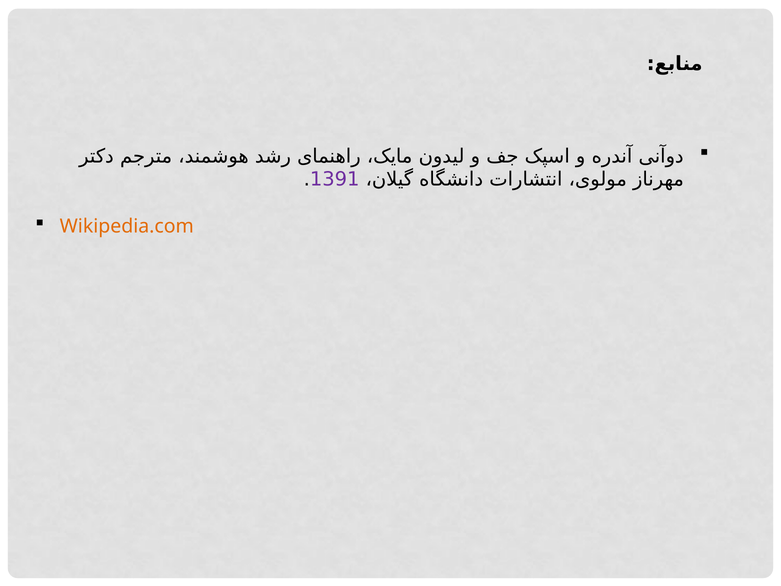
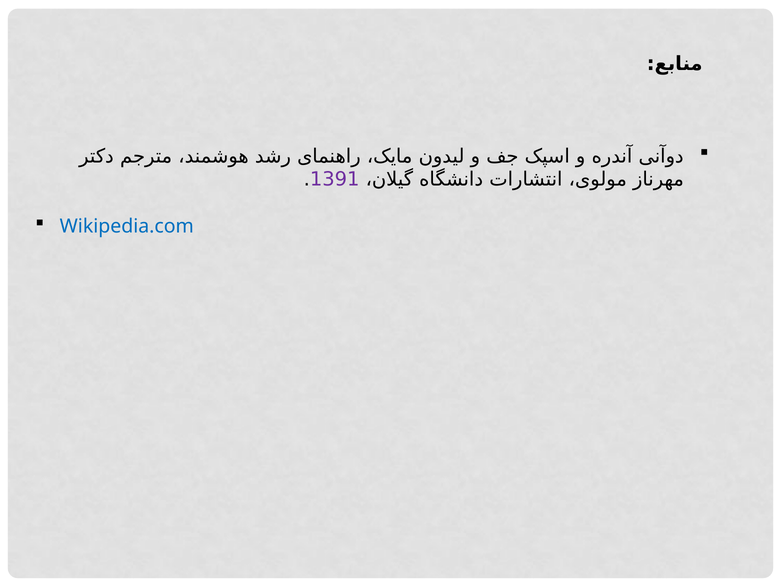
Wikipedia.com colour: orange -> blue (127, 226)
